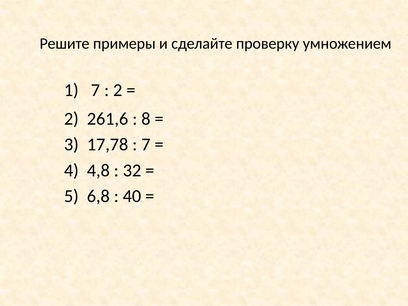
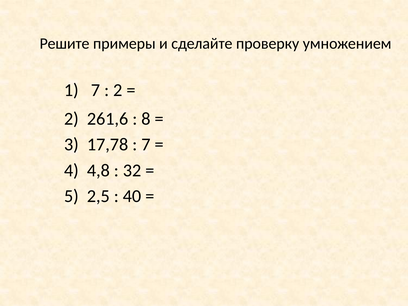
6,8: 6,8 -> 2,5 (98, 196)
